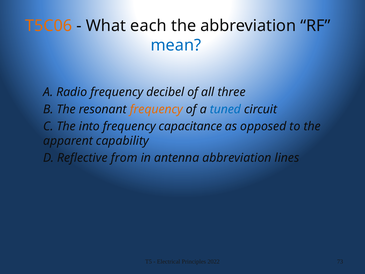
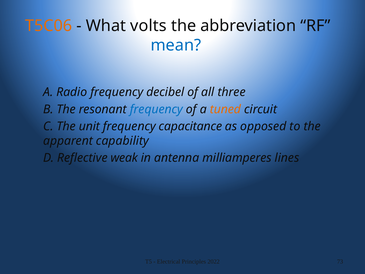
each: each -> volts (148, 26)
frequency colour: orange -> blue (156, 109)
tuned colour: blue -> orange (225, 109)
into: into -> unit (89, 126)
from: from -> weak (124, 158)
antenna abbreviation: abbreviation -> milliamperes (237, 158)
